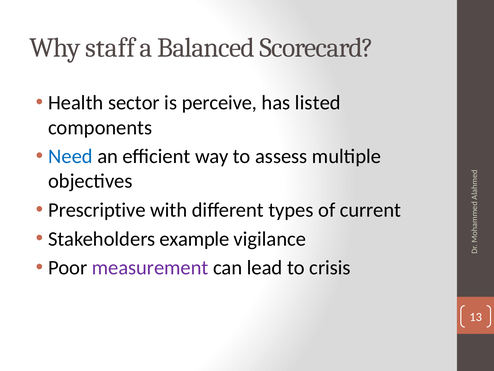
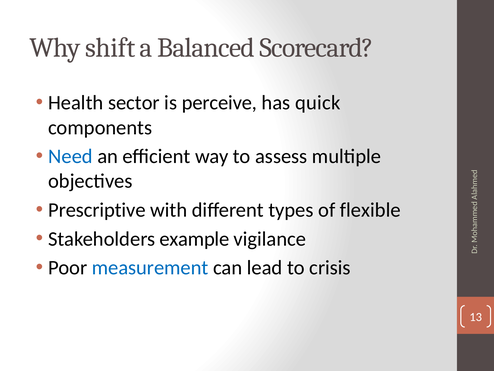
staff: staff -> shift (110, 48)
listed: listed -> quick (318, 103)
current: current -> flexible (370, 210)
measurement colour: purple -> blue (150, 267)
